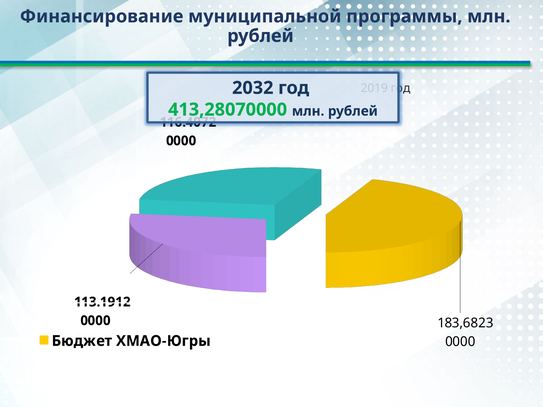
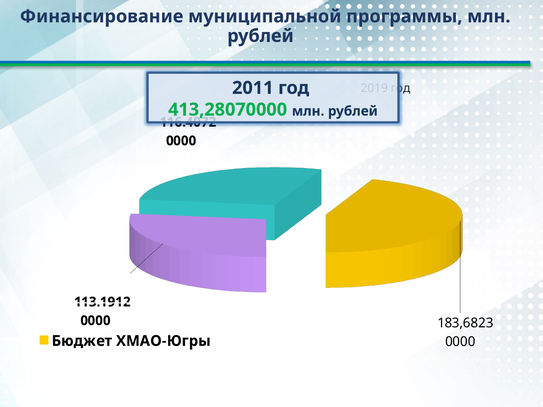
2032: 2032 -> 2011 (253, 88)
